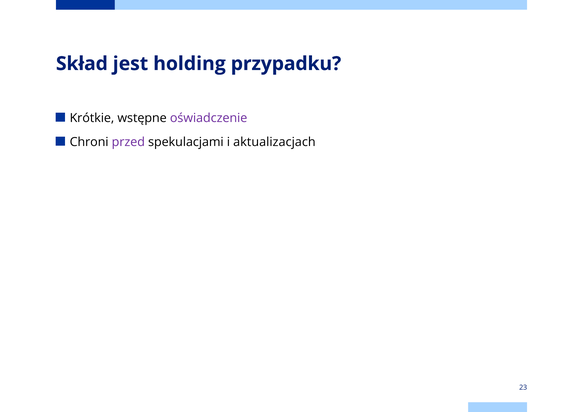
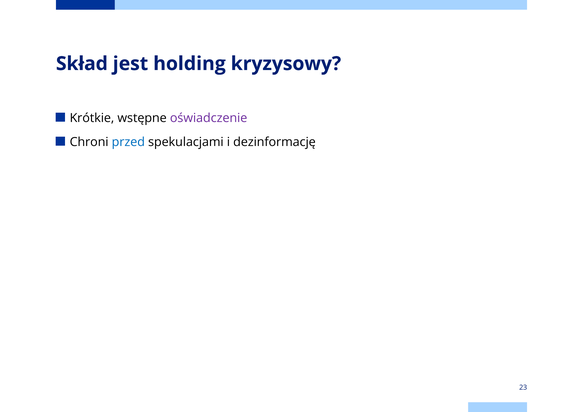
przypadku: przypadku -> kryzysowy (286, 64)
przed colour: purple -> blue (128, 142)
aktualizacjach: aktualizacjach -> dezinformację (274, 142)
